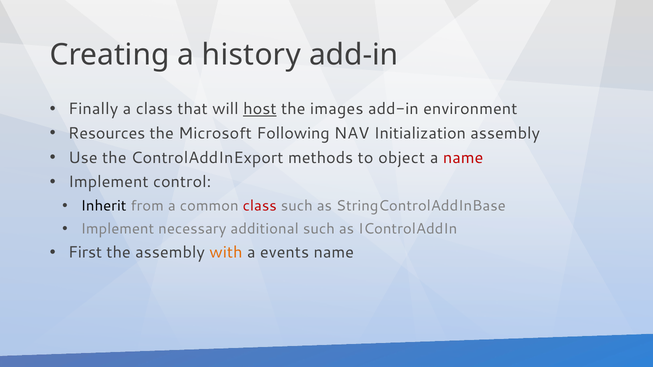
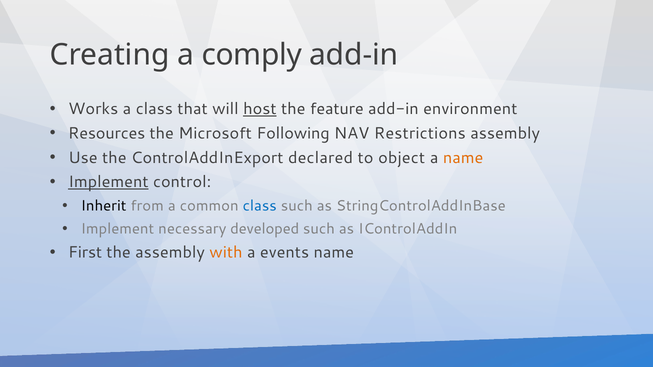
history: history -> comply (252, 55)
Finally: Finally -> Works (93, 109)
images: images -> feature (337, 109)
Initialization: Initialization -> Restrictions (420, 133)
methods: methods -> declared (321, 158)
name colour: red -> orange (463, 158)
Implement underline: none -> present (108, 182)
class colour: red -> blue (260, 206)
additional: additional -> developed (265, 229)
